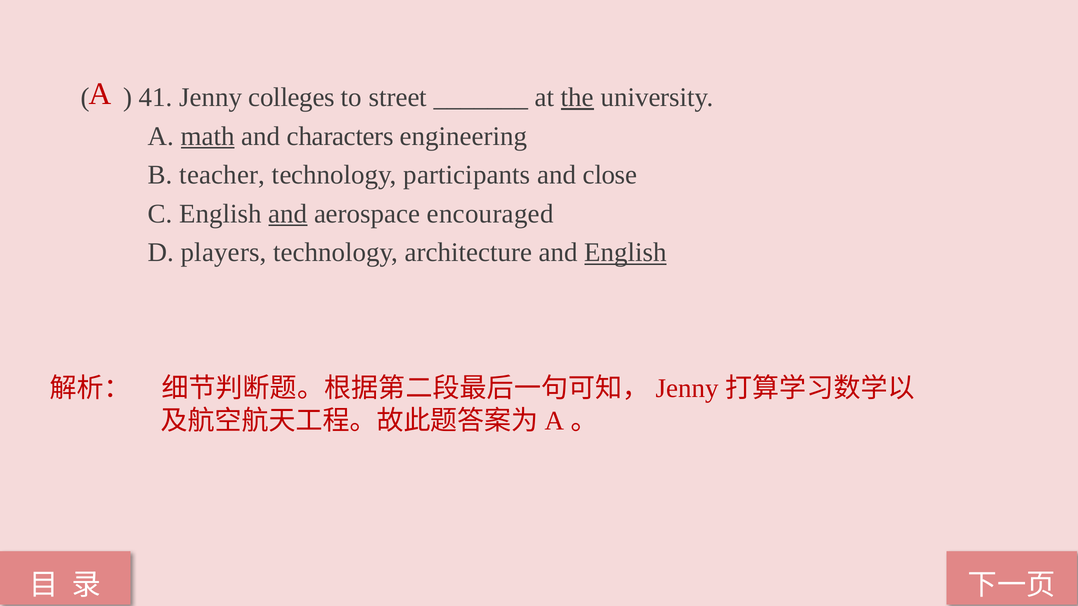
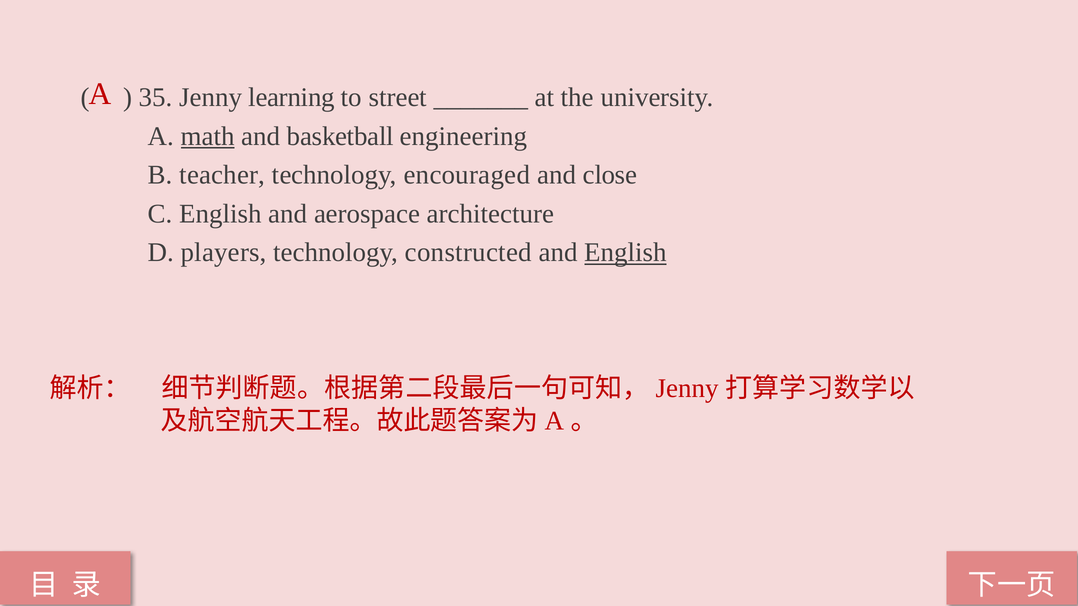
41: 41 -> 35 (156, 97)
colleges: colleges -> learning (292, 97)
the underline: present -> none (577, 97)
characters: characters -> basketball (340, 136)
participants: participants -> encouraged (467, 175)
and underline: present -> none (288, 214)
encouraged: encouraged -> architecture (490, 214)
architecture: architecture -> constructed (468, 253)
